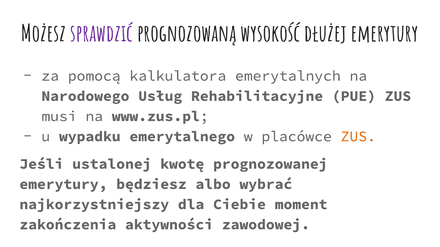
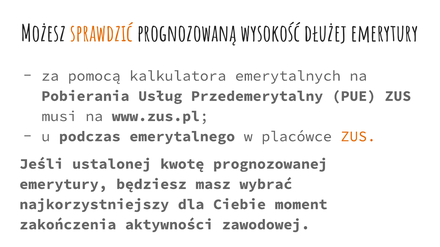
sprawdzić colour: purple -> orange (102, 34)
Narodowego: Narodowego -> Pobierania (85, 96)
Rehabilitacyjne: Rehabilitacyjne -> Przedemerytalny (257, 96)
wypadku: wypadku -> podczas (90, 137)
albo: albo -> masz (213, 184)
